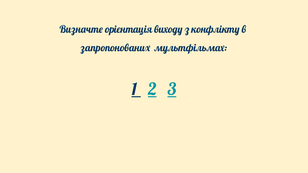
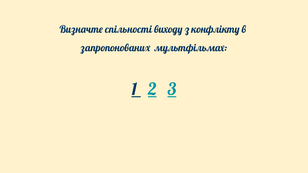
орієнтація: орієнтація -> спільності (129, 30)
